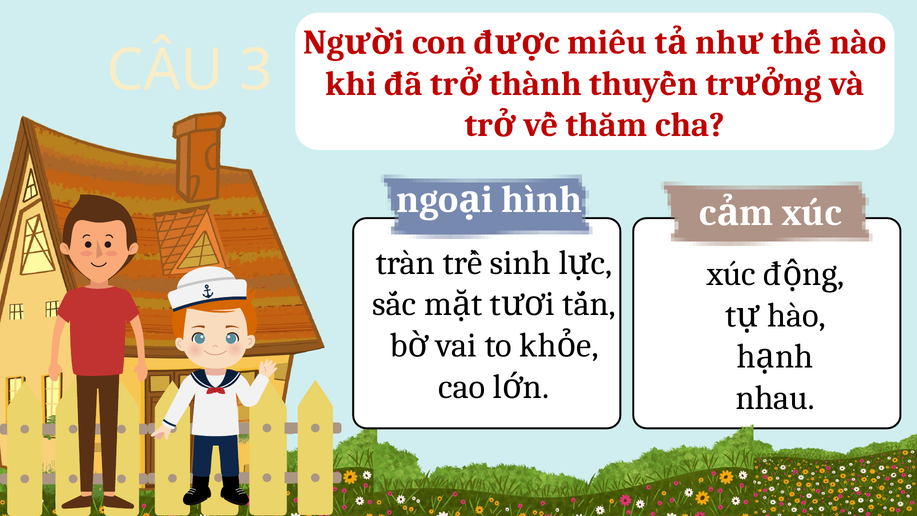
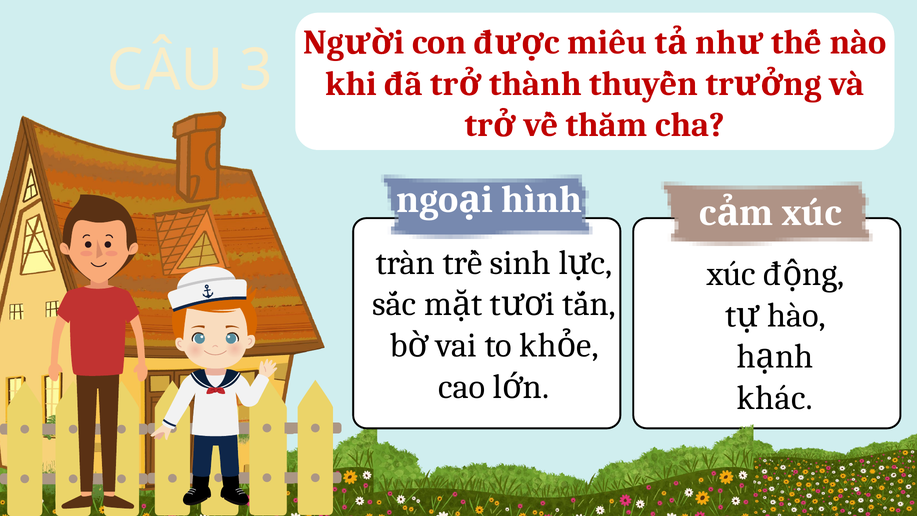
nhau: nhau -> khác (775, 398)
